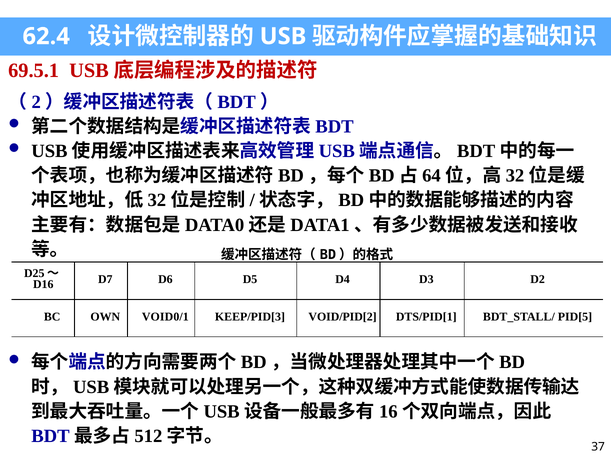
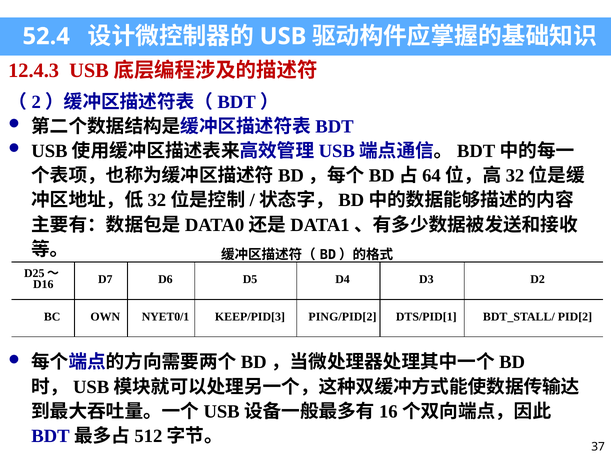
62.4: 62.4 -> 52.4 (46, 36)
69.5.1: 69.5.1 -> 12.4.3 (34, 71)
VOID0/1: VOID0/1 -> NYET0/1 (165, 317)
VOID/PID[2: VOID/PID[2 -> PING/PID[2 (342, 317)
PID[5: PID[5 -> PID[2 (575, 317)
